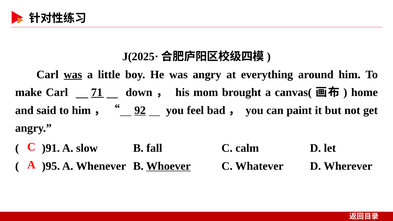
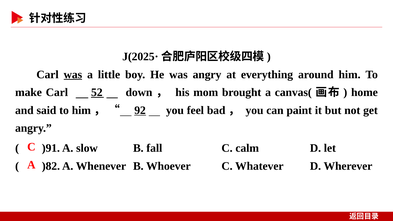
71: 71 -> 52 (97, 92)
)95: )95 -> )82 (51, 166)
Whoever underline: present -> none (168, 166)
